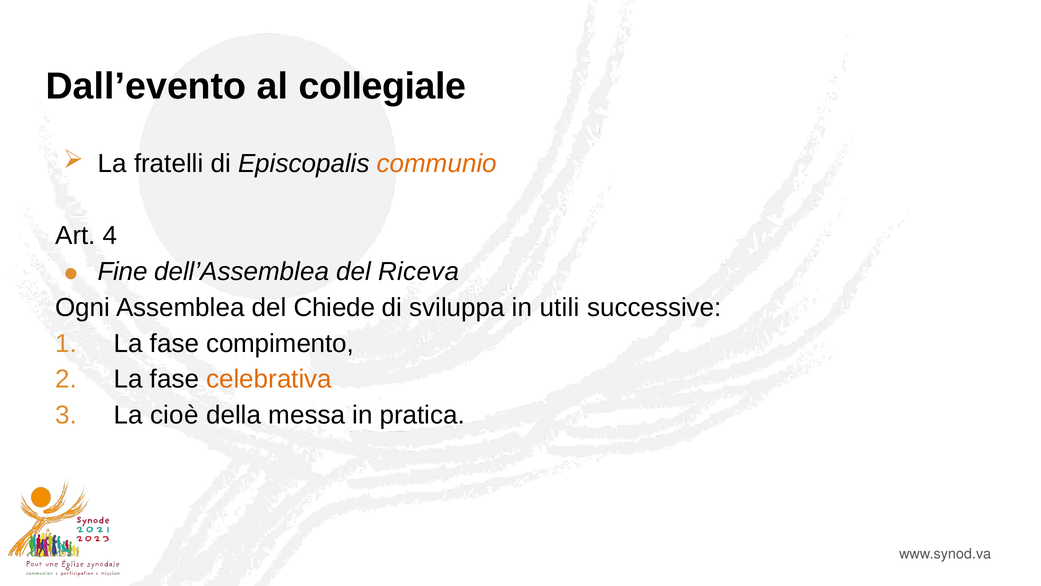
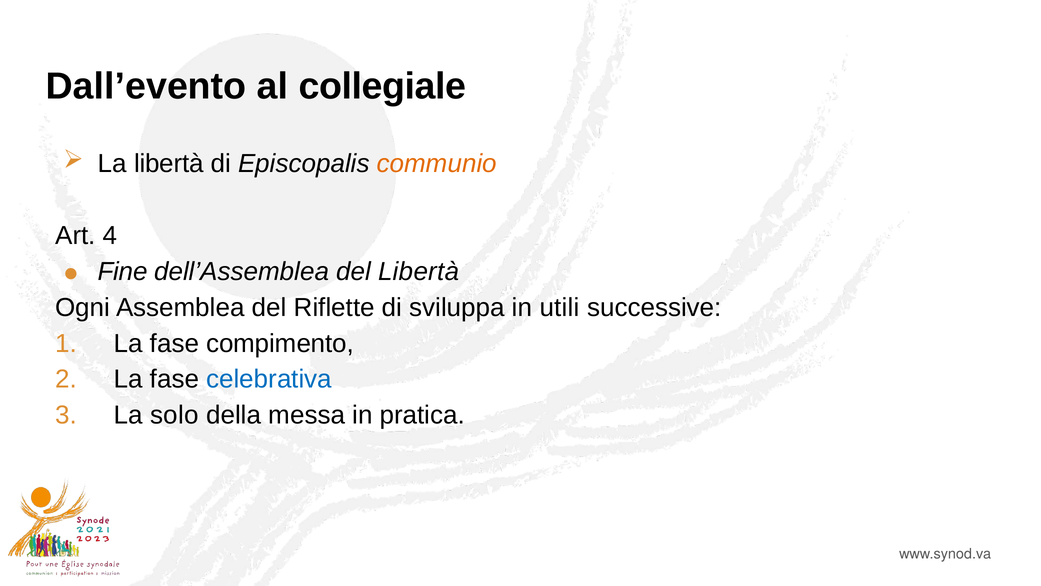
La fratelli: fratelli -> libertà (169, 164)
del Riceva: Riceva -> Libertà (419, 271)
Chiede: Chiede -> Riflette (334, 307)
celebrativa colour: orange -> blue (269, 379)
cioè: cioè -> solo (174, 415)
